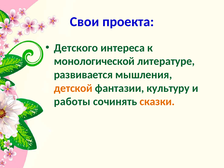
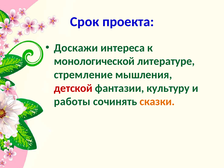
Свои: Свои -> Срок (85, 22)
Детского: Детского -> Доскажи (76, 48)
развивается: развивается -> стремление (83, 75)
детской colour: orange -> red (73, 88)
